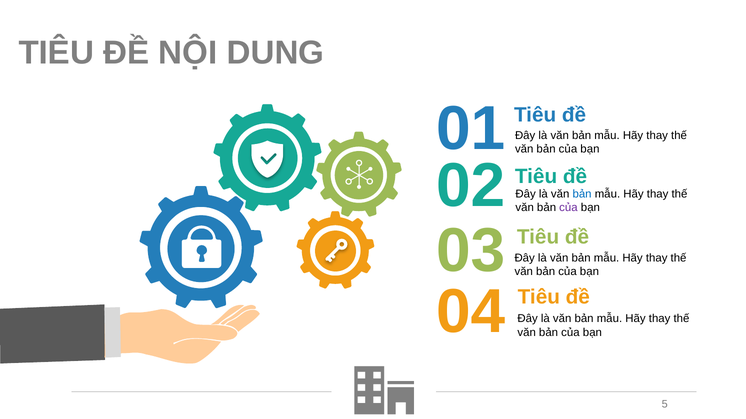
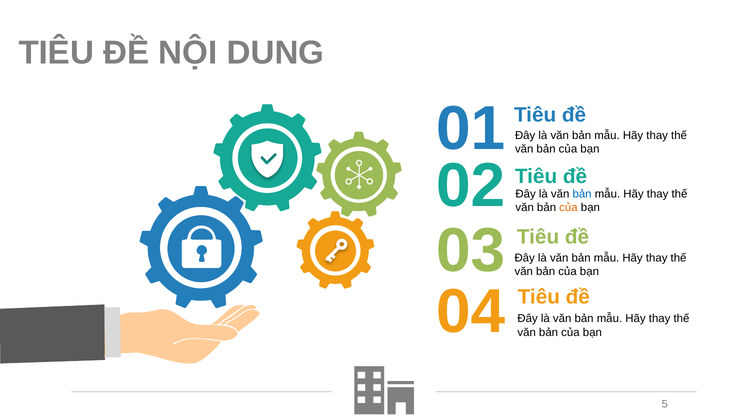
của colour: purple -> orange (568, 208)
